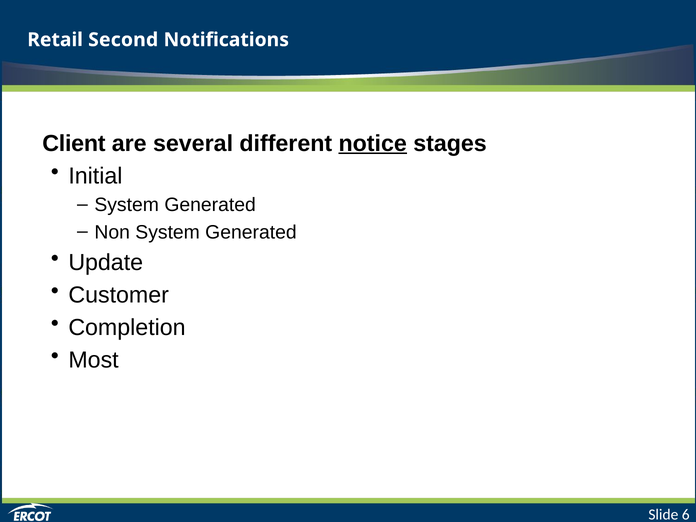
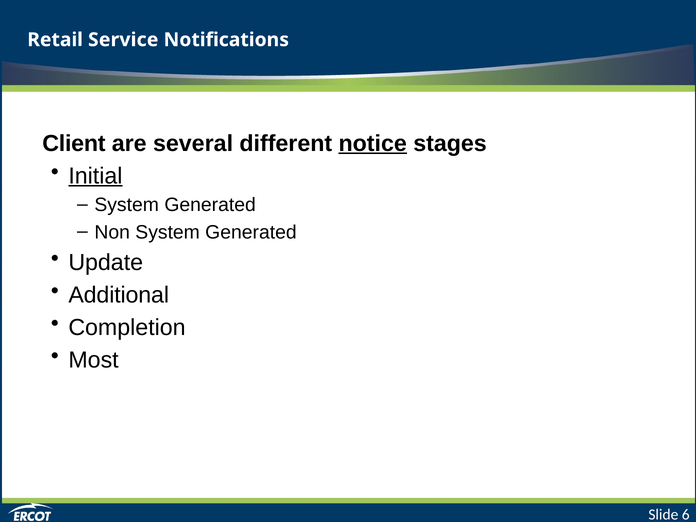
Second: Second -> Service (123, 40)
Initial underline: none -> present (95, 176)
Customer: Customer -> Additional (119, 295)
